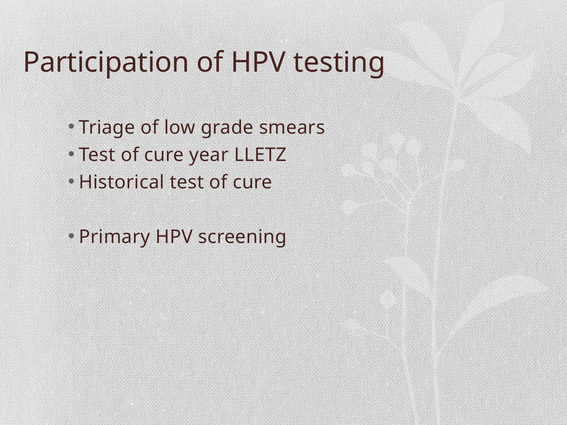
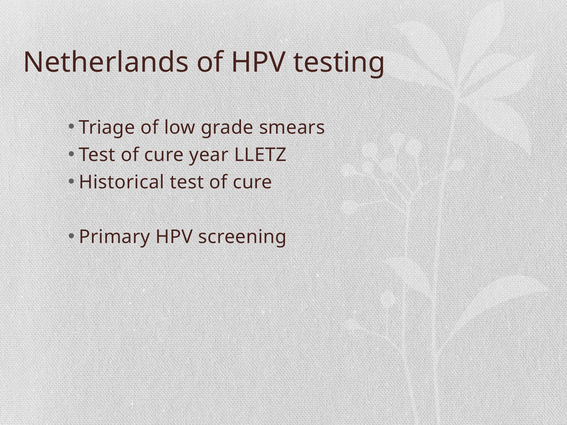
Participation: Participation -> Netherlands (106, 62)
